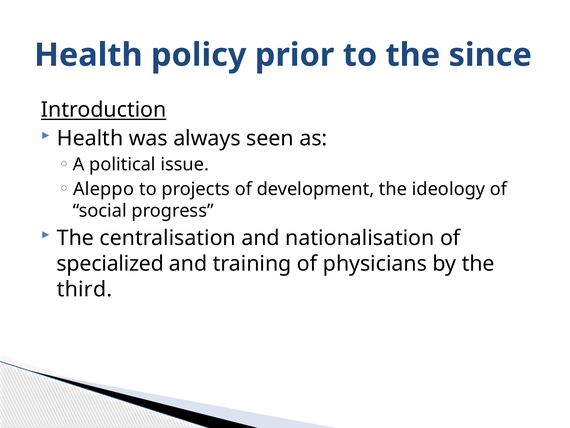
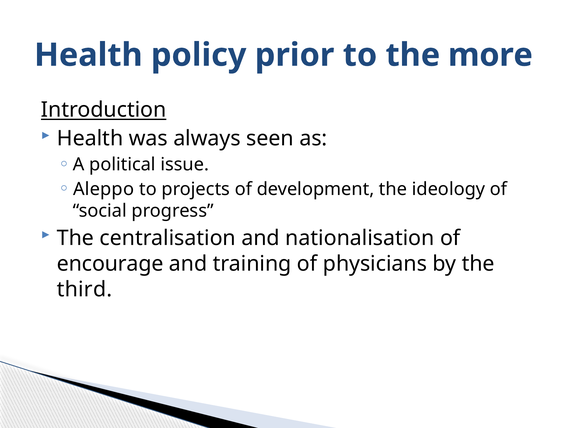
since: since -> more (490, 55)
specialized: specialized -> encourage (110, 263)
